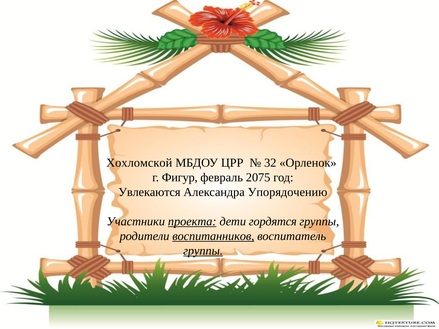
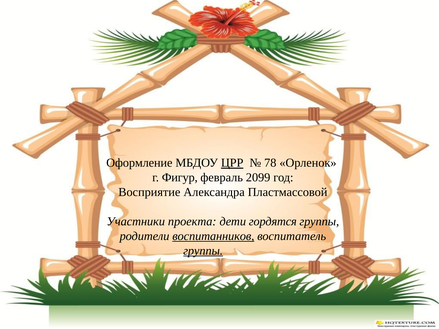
Хохломской: Хохломской -> Оформление (139, 163)
ЦРР underline: none -> present (232, 163)
32: 32 -> 78 (270, 163)
2075: 2075 -> 2099 (258, 178)
Увлекаются: Увлекаются -> Восприятие (149, 192)
Упорядочению: Упорядочению -> Пластмассовой (288, 192)
проекта underline: present -> none (192, 222)
